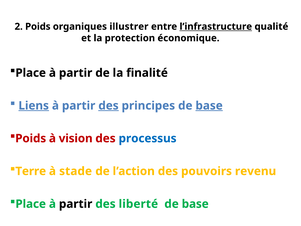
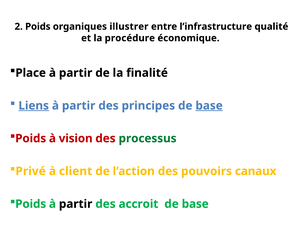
l’infrastructure underline: present -> none (216, 27)
protection: protection -> procédure (130, 38)
des underline: present -> none (108, 106)
processus colour: blue -> green (148, 138)
Terre: Terre -> Privé (31, 171)
stade: stade -> client (76, 171)
revenu: revenu -> canaux (256, 171)
Place: Place -> Poids (31, 204)
liberté: liberté -> accroit (138, 204)
